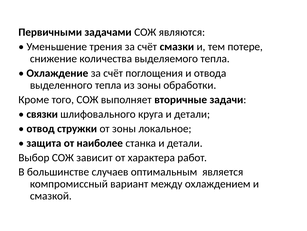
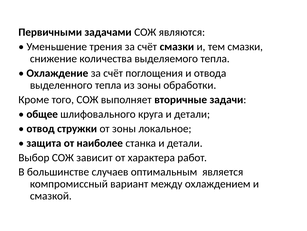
тем потере: потере -> смазки (245, 47)
связки: связки -> общее (42, 114)
